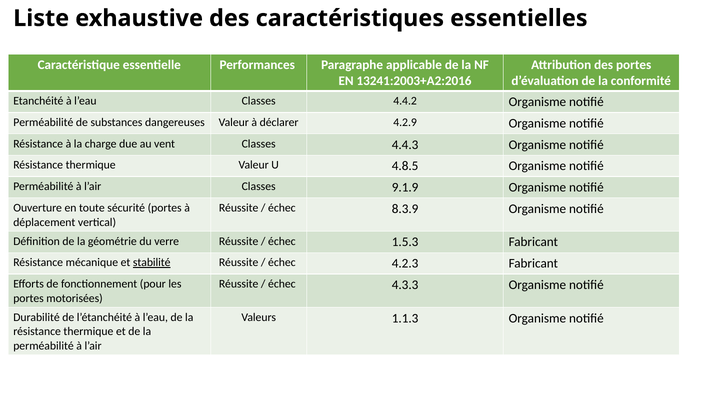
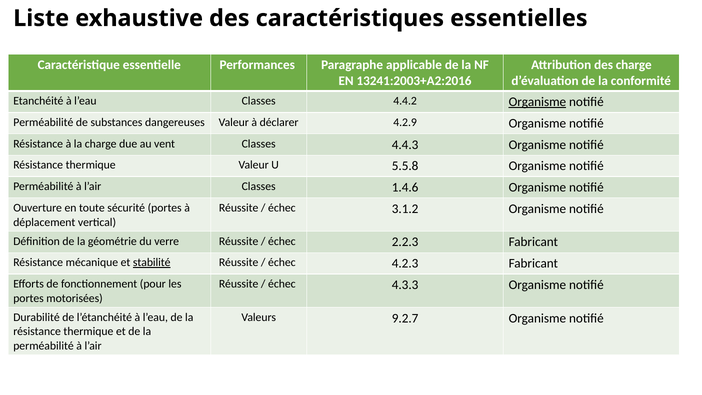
des portes: portes -> charge (634, 65)
Organisme underline: none -> present (537, 102)
4.8.5: 4.8.5 -> 5.5.8 (405, 166)
9.1.9: 9.1.9 -> 1.4.6 (405, 187)
8.3.9: 8.3.9 -> 3.1.2 (405, 209)
1.5.3: 1.5.3 -> 2.2.3 (405, 242)
1.1.3: 1.1.3 -> 9.2.7 (405, 318)
